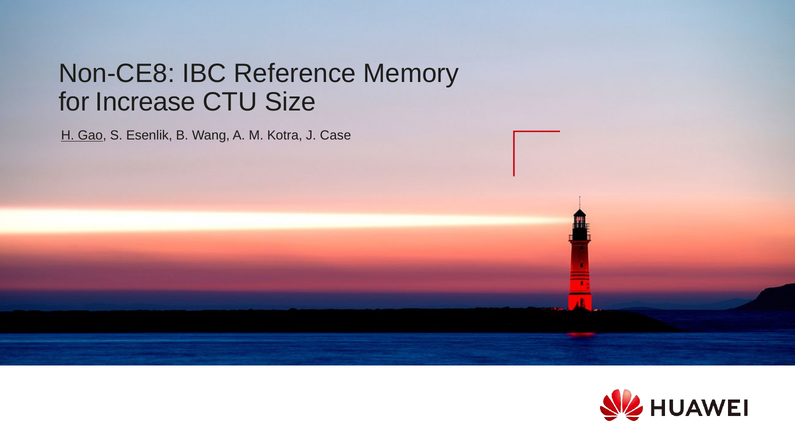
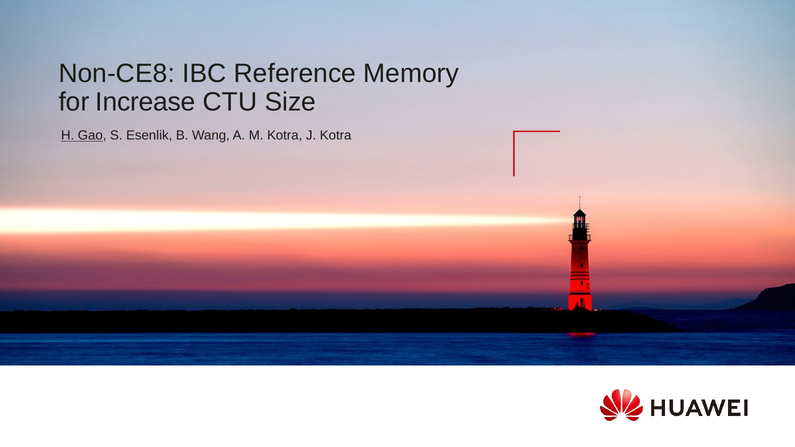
J Case: Case -> Kotra (336, 135)
